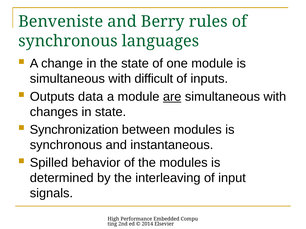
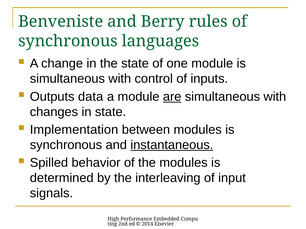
difficult: difficult -> control (154, 79)
Synchronization: Synchronization -> Implementation (74, 130)
instantaneous underline: none -> present (172, 145)
